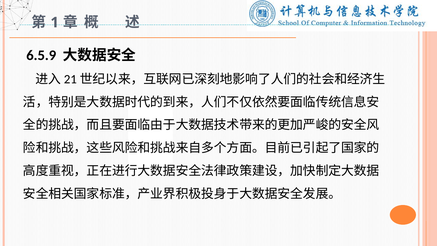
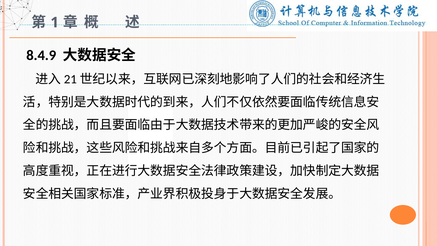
6.5.9: 6.5.9 -> 8.4.9 (41, 55)
